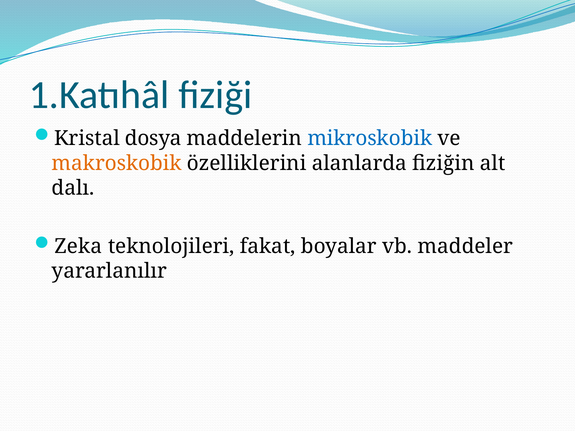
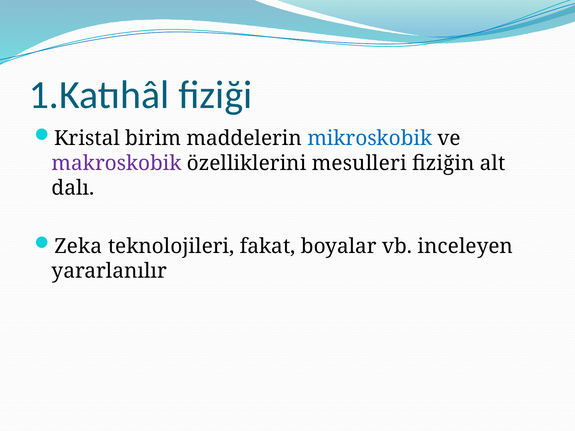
dosya: dosya -> birim (153, 138)
makroskobik colour: orange -> purple (117, 163)
alanlarda: alanlarda -> mesulleri (359, 163)
maddeler: maddeler -> inceleyen (465, 246)
